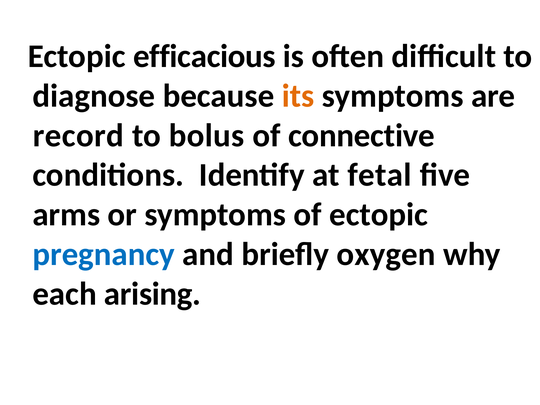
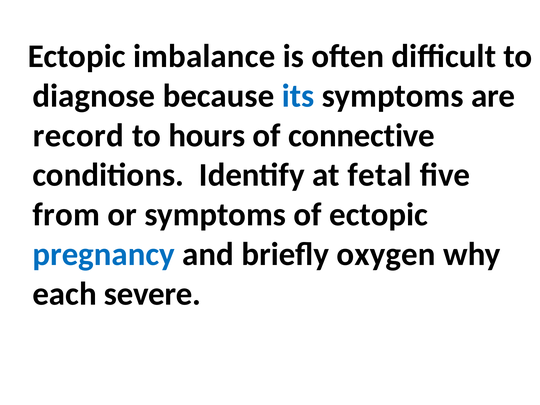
efficacious: efficacious -> imbalance (204, 56)
its colour: orange -> blue (298, 96)
bolus: bolus -> hours (207, 135)
arms: arms -> from (66, 215)
arising: arising -> severe (153, 294)
